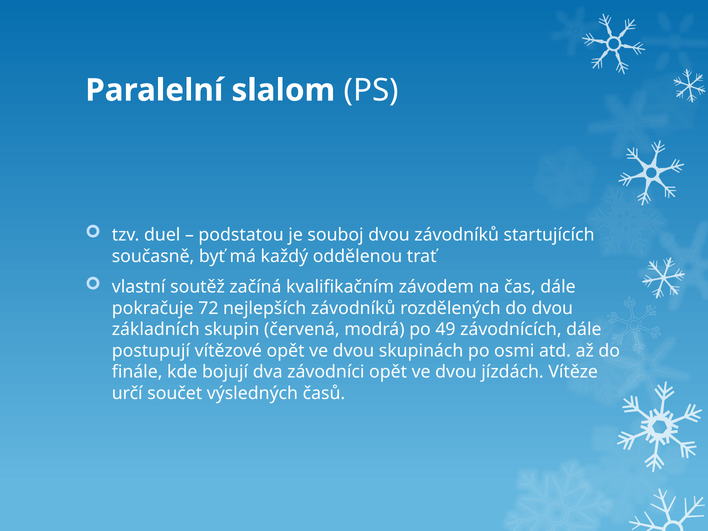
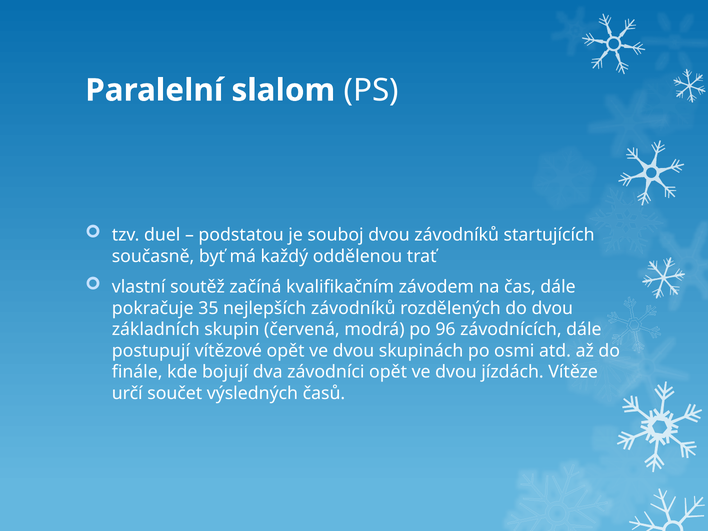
72: 72 -> 35 (208, 308)
49: 49 -> 96 (446, 329)
